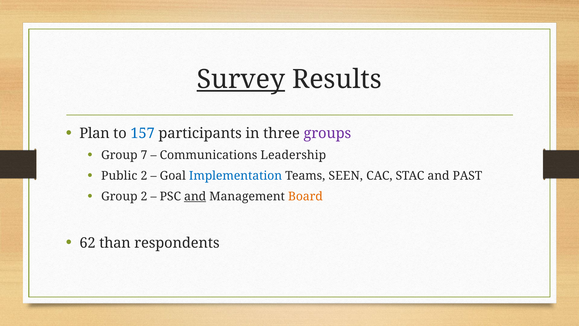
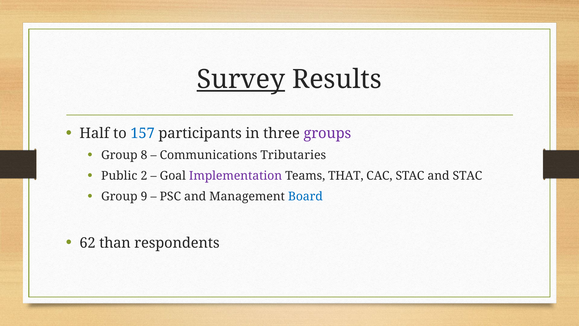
Plan: Plan -> Half (94, 133)
7: 7 -> 8 (144, 155)
Leadership: Leadership -> Tributaries (293, 155)
Implementation colour: blue -> purple (236, 176)
SEEN: SEEN -> THAT (346, 176)
and PAST: PAST -> STAC (467, 176)
Group 2: 2 -> 9 (144, 196)
and underline: present -> none (195, 196)
Board colour: orange -> blue (305, 196)
